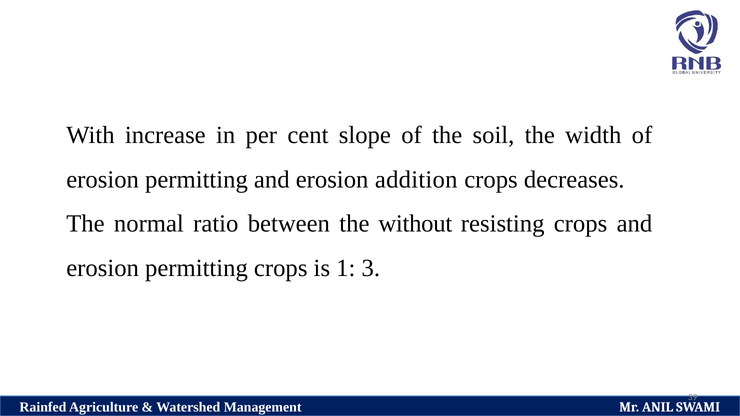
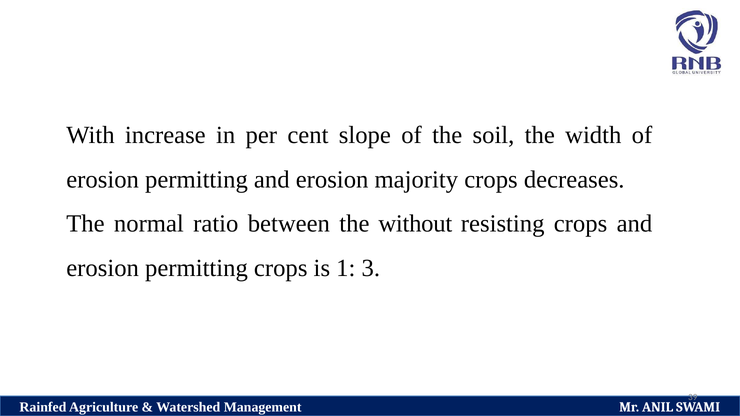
addition: addition -> majority (416, 179)
